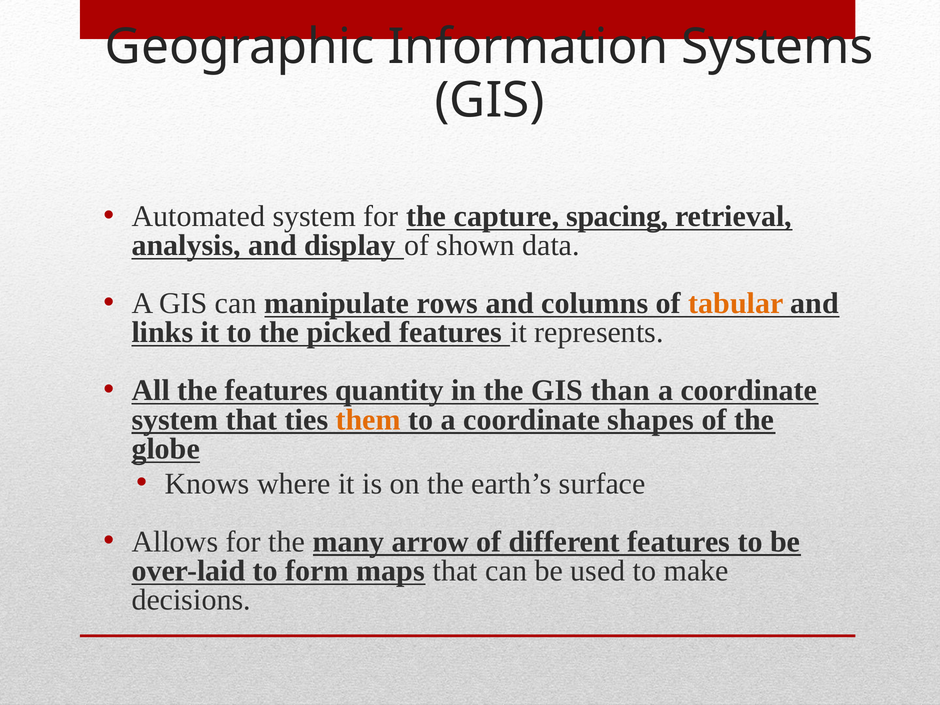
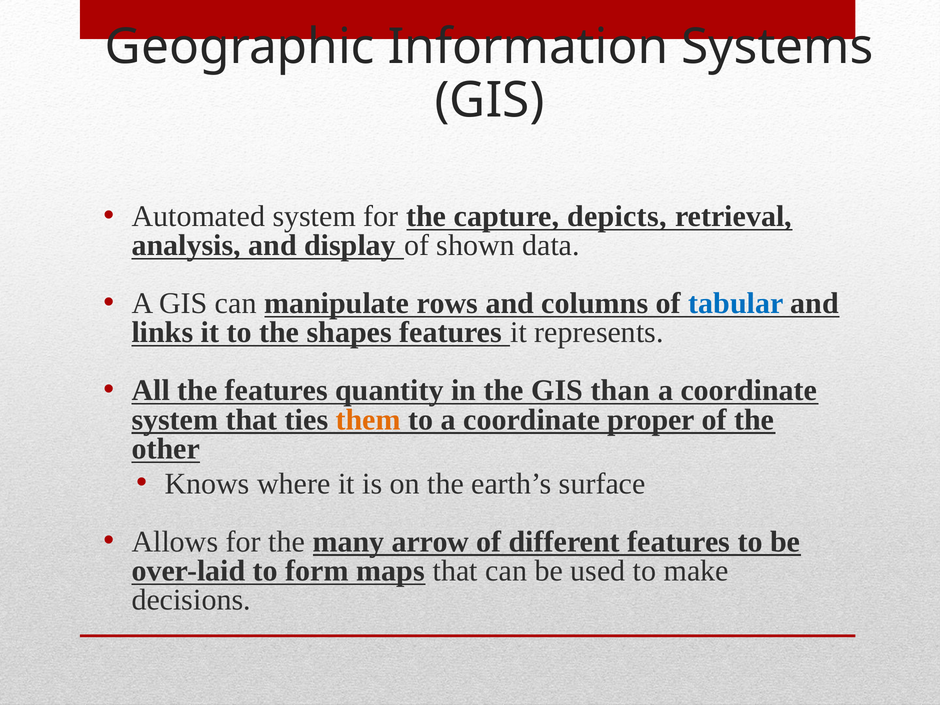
spacing: spacing -> depicts (617, 216)
tabular colour: orange -> blue (736, 303)
picked: picked -> shapes (349, 333)
shapes: shapes -> proper (651, 420)
globe: globe -> other (166, 449)
